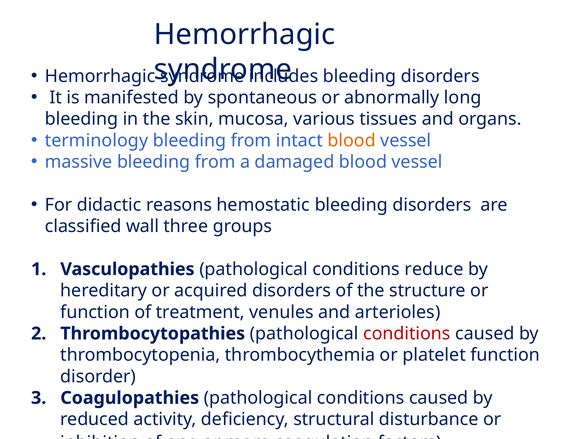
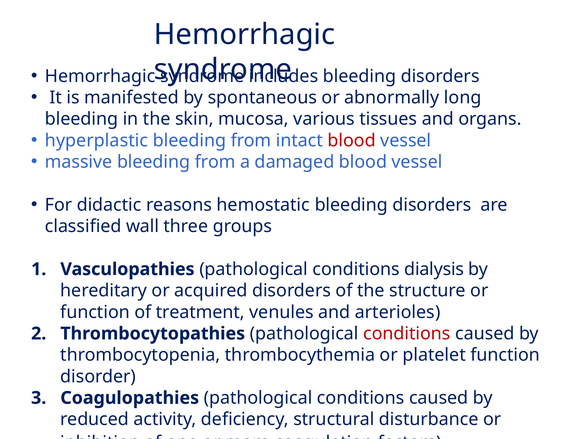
terminology: terminology -> hyperplastic (97, 140)
blood colour: orange -> red (352, 140)
reduce: reduce -> dialysis (434, 269)
